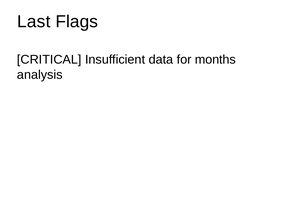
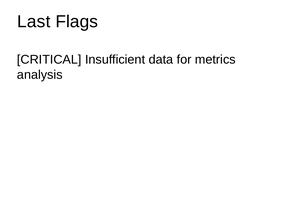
months: months -> metrics (215, 60)
